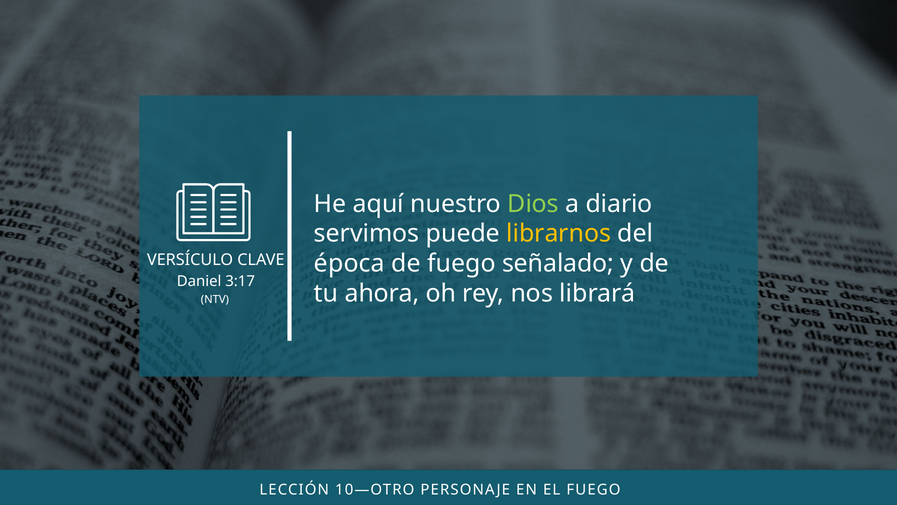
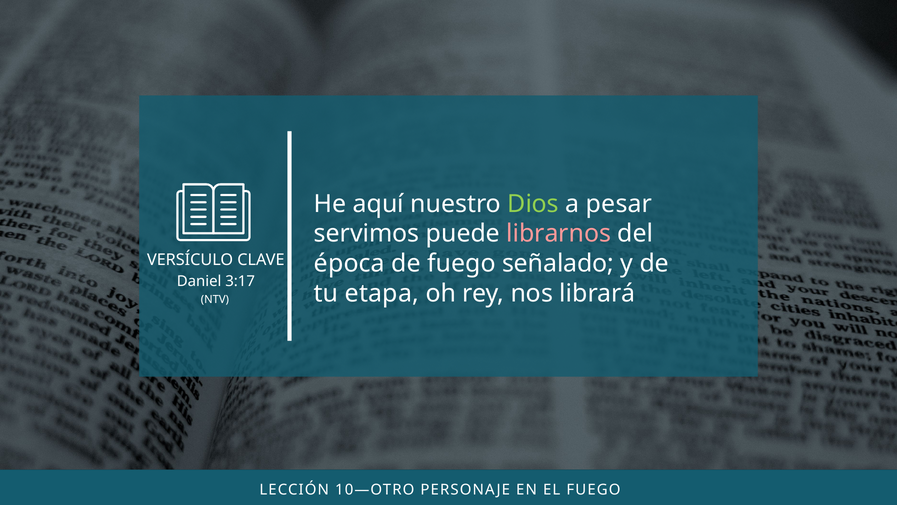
diario: diario -> pesar (619, 204)
librarnos colour: yellow -> pink (559, 234)
ahora: ahora -> etapa (382, 293)
